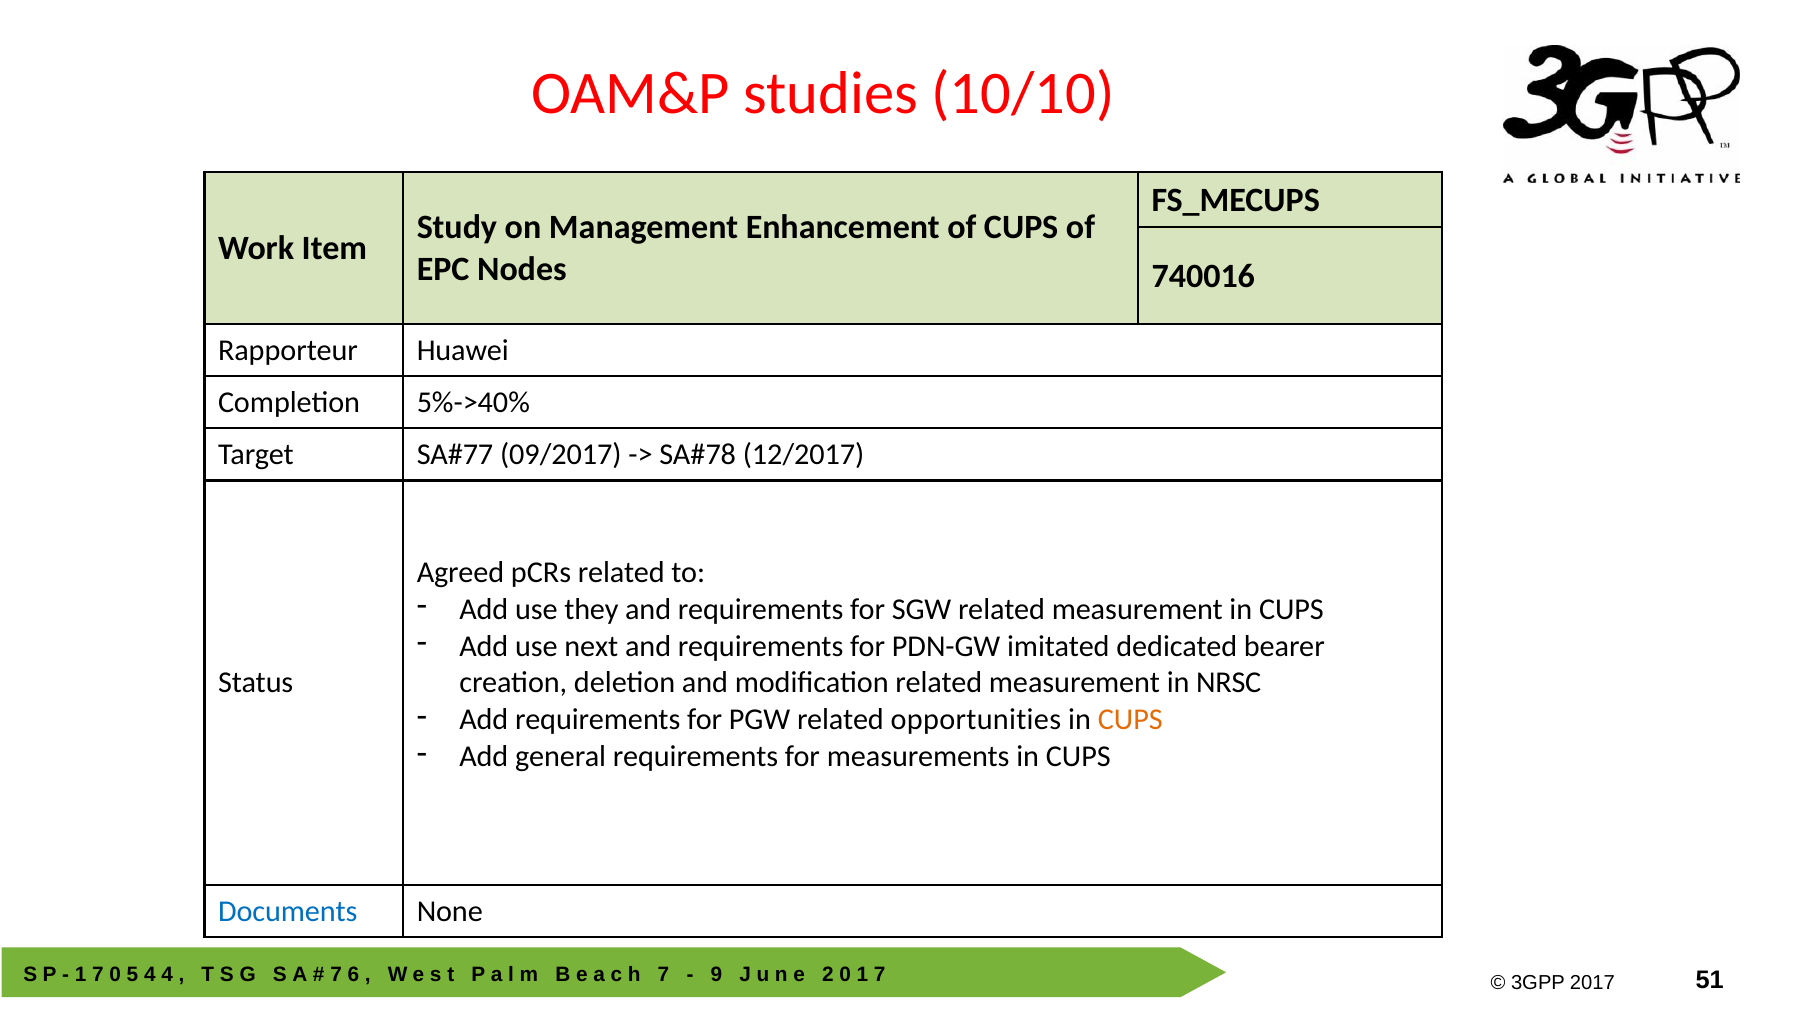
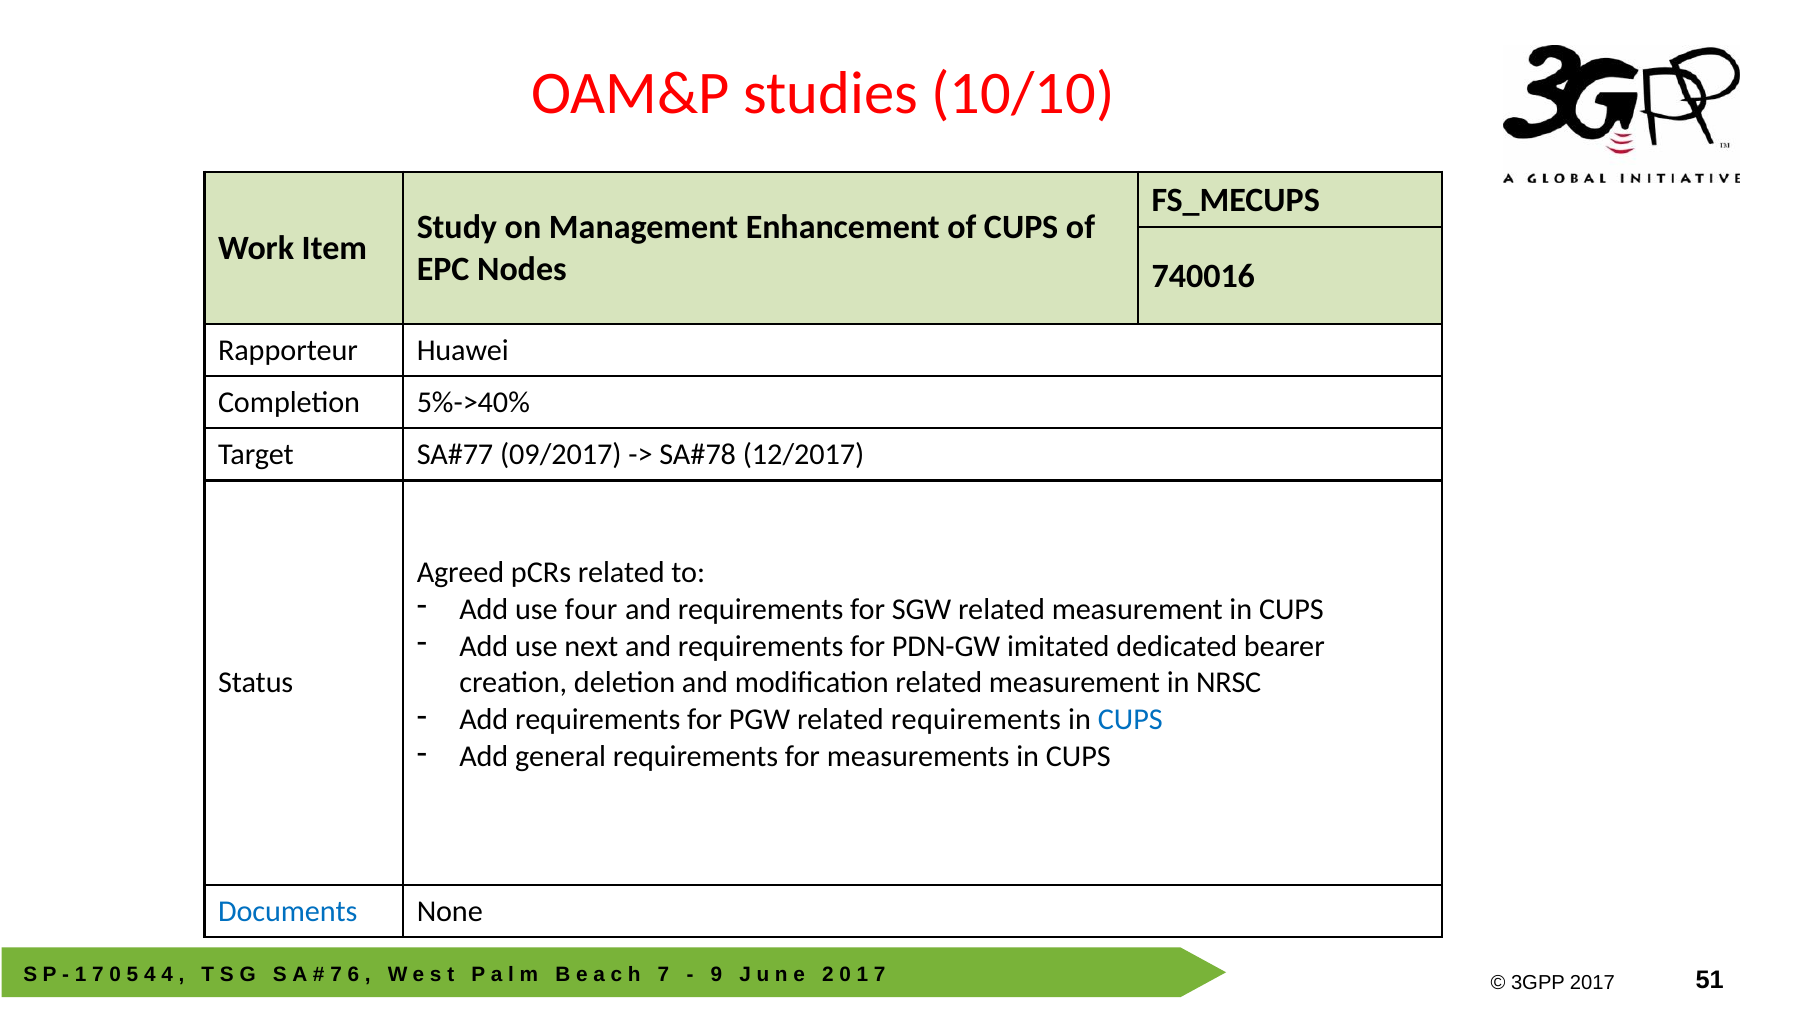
they: they -> four (591, 609)
related opportunities: opportunities -> requirements (976, 720)
CUPS colour: orange -> blue (1130, 720)
